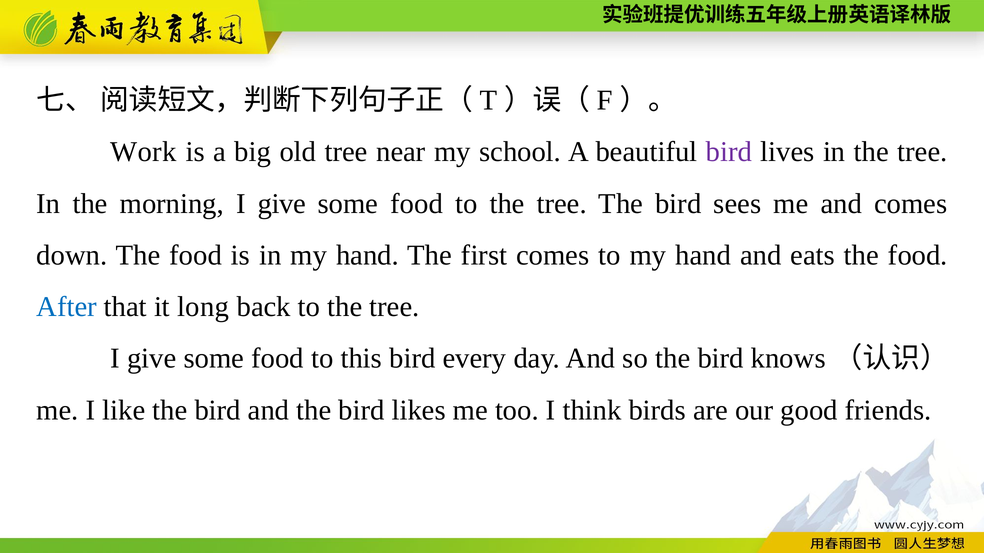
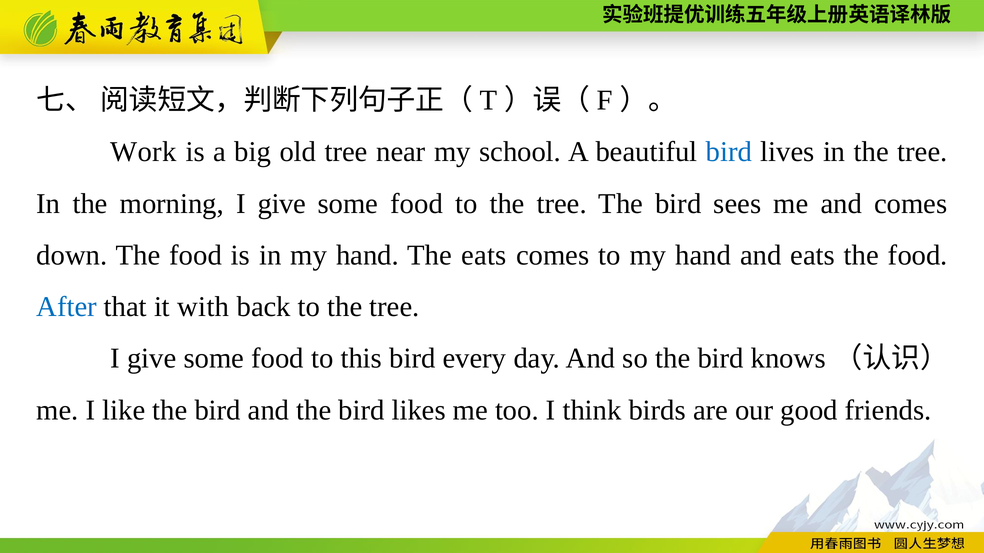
bird colour: purple -> blue (729, 152)
The first: first -> eats (484, 255)
long: long -> with (203, 307)
